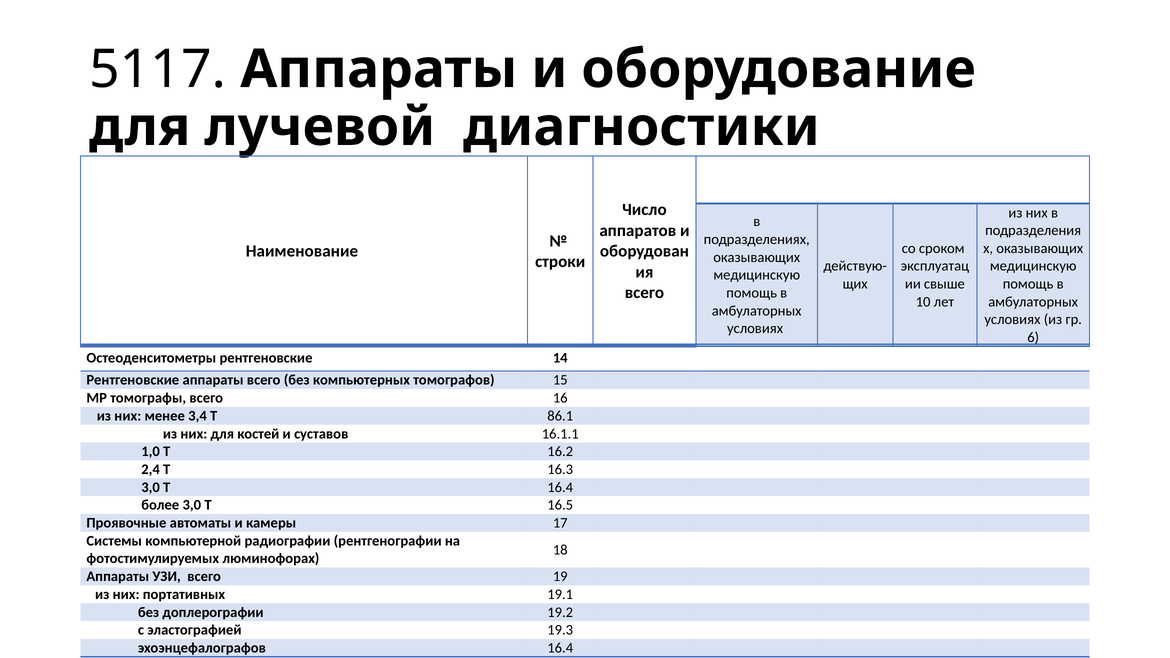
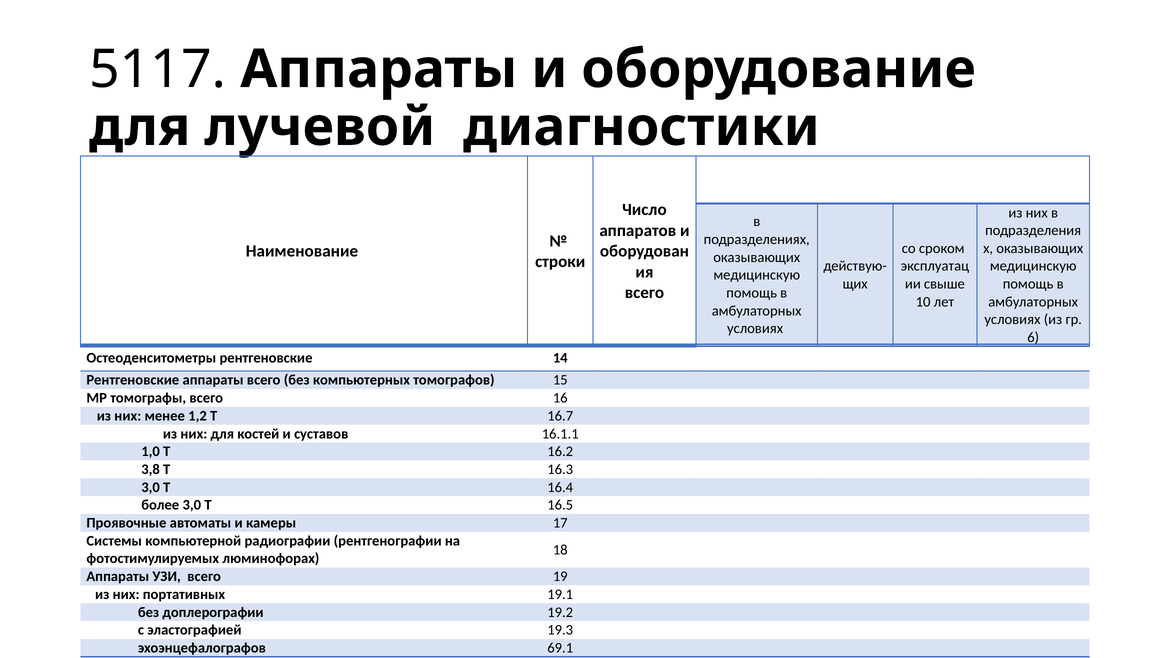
3,4: 3,4 -> 1,2 (198, 416)
86.1: 86.1 -> 16.7 (560, 416)
2,4: 2,4 -> 3,8 (151, 470)
эхоэнцефалографов 16.4: 16.4 -> 69.1 (560, 648)
